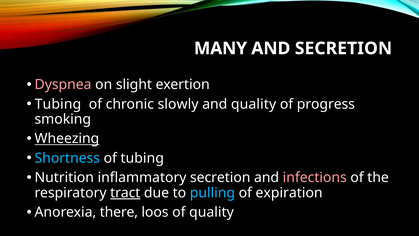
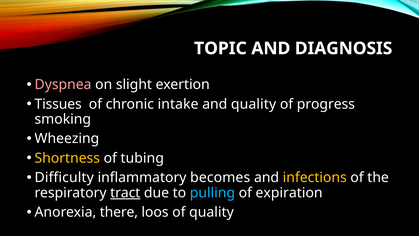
MANY: MANY -> TOPIC (220, 48)
AND SECRETION: SECRETION -> DIAGNOSIS (344, 48)
Tubing: Tubing -> Tissues (58, 104)
slowly: slowly -> intake (178, 104)
Wheezing underline: present -> none (67, 138)
Shortness colour: light blue -> yellow (67, 158)
Nutrition: Nutrition -> Difficulty (64, 177)
inflammatory secretion: secretion -> becomes (220, 177)
infections colour: pink -> yellow (315, 177)
